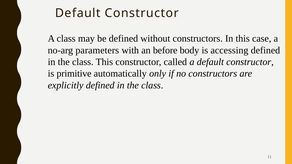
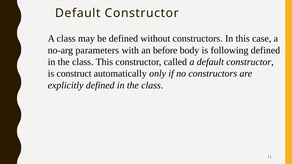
accessing: accessing -> following (229, 50)
primitive: primitive -> construct (74, 74)
